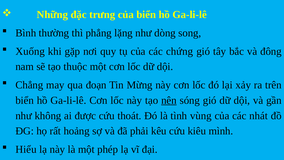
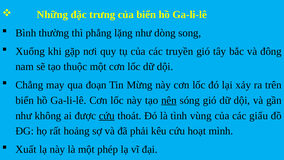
chứng: chứng -> truyền (180, 51)
cứu underline: none -> present (107, 116)
nhát: nhát -> giấu (259, 116)
kiêu: kiêu -> hoạt (197, 131)
Hiểu: Hiểu -> Xuất (26, 149)
